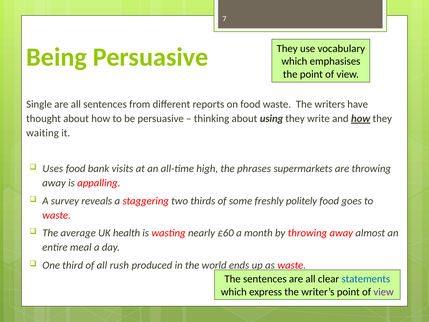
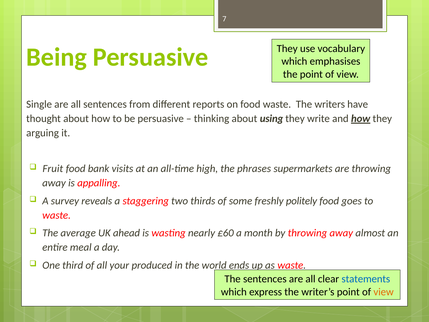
waiting: waiting -> arguing (43, 133)
Uses: Uses -> Fruit (53, 168)
health: health -> ahead (127, 233)
rush: rush -> your (119, 265)
view colour: purple -> orange (384, 292)
